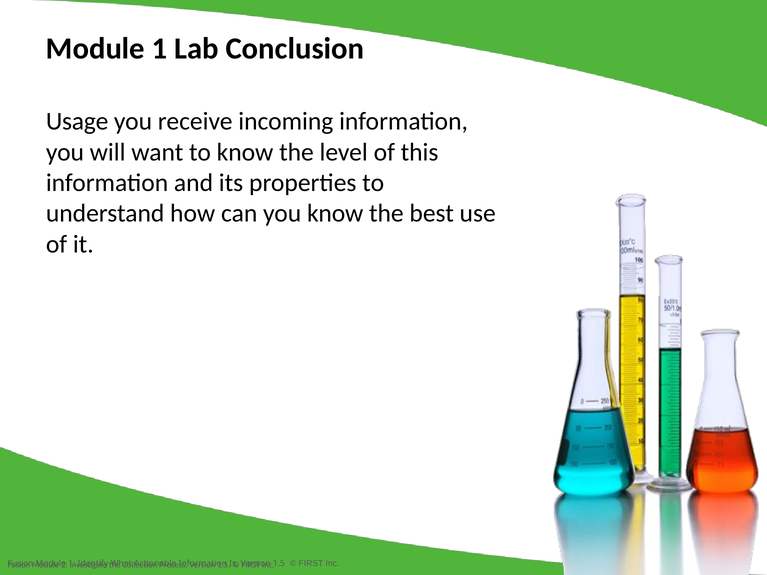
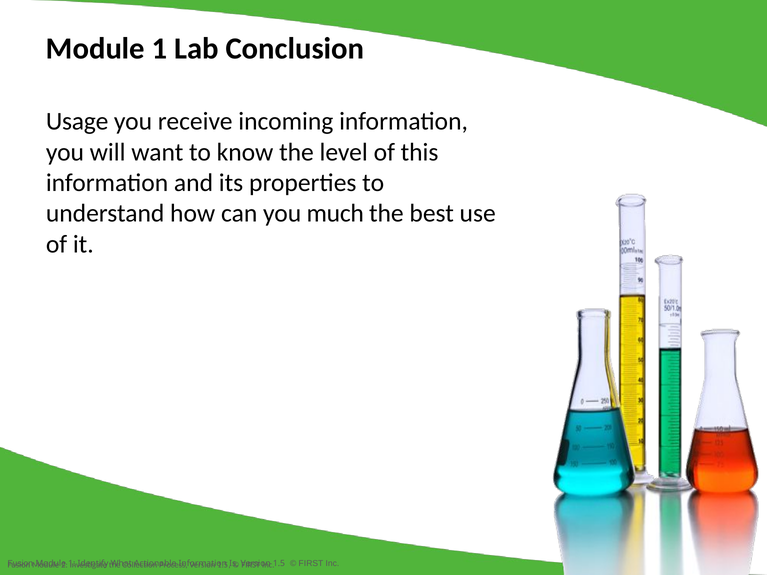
you know: know -> much (335, 214)
